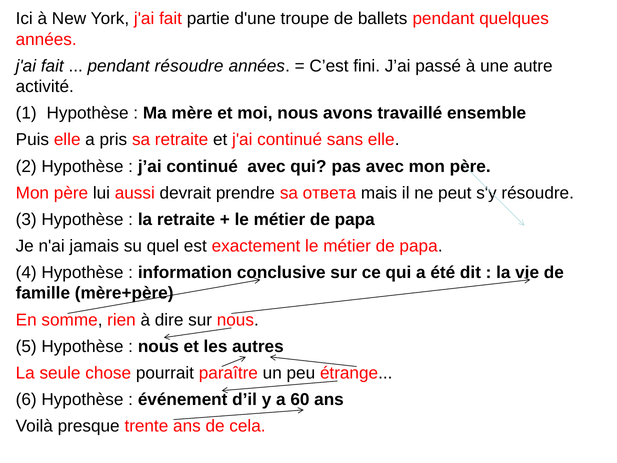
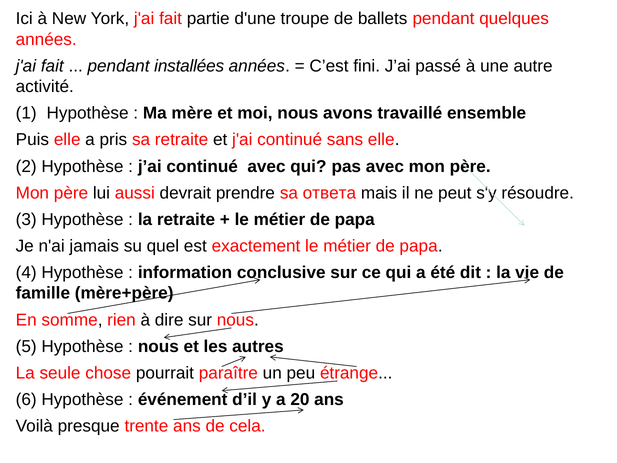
pendant résoudre: résoudre -> installées (189, 66)
60: 60 -> 20 (300, 399)
